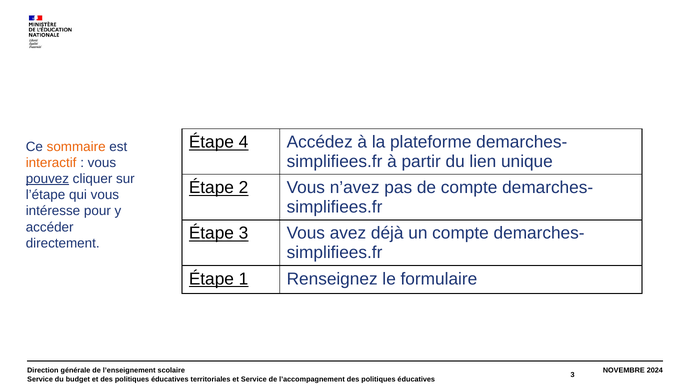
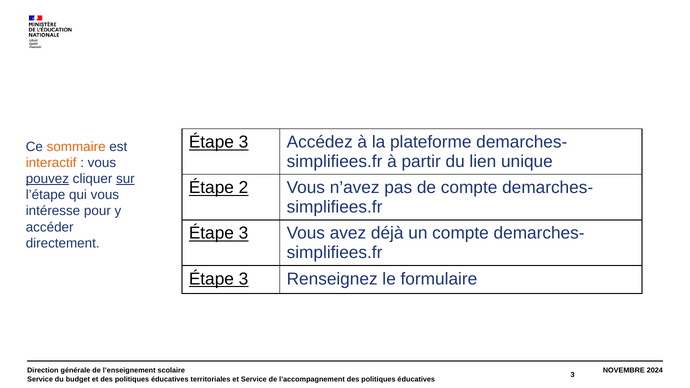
4: 4 -> 3 (243, 142)
sur underline: none -> present (125, 179)
1: 1 -> 3 (243, 279)
